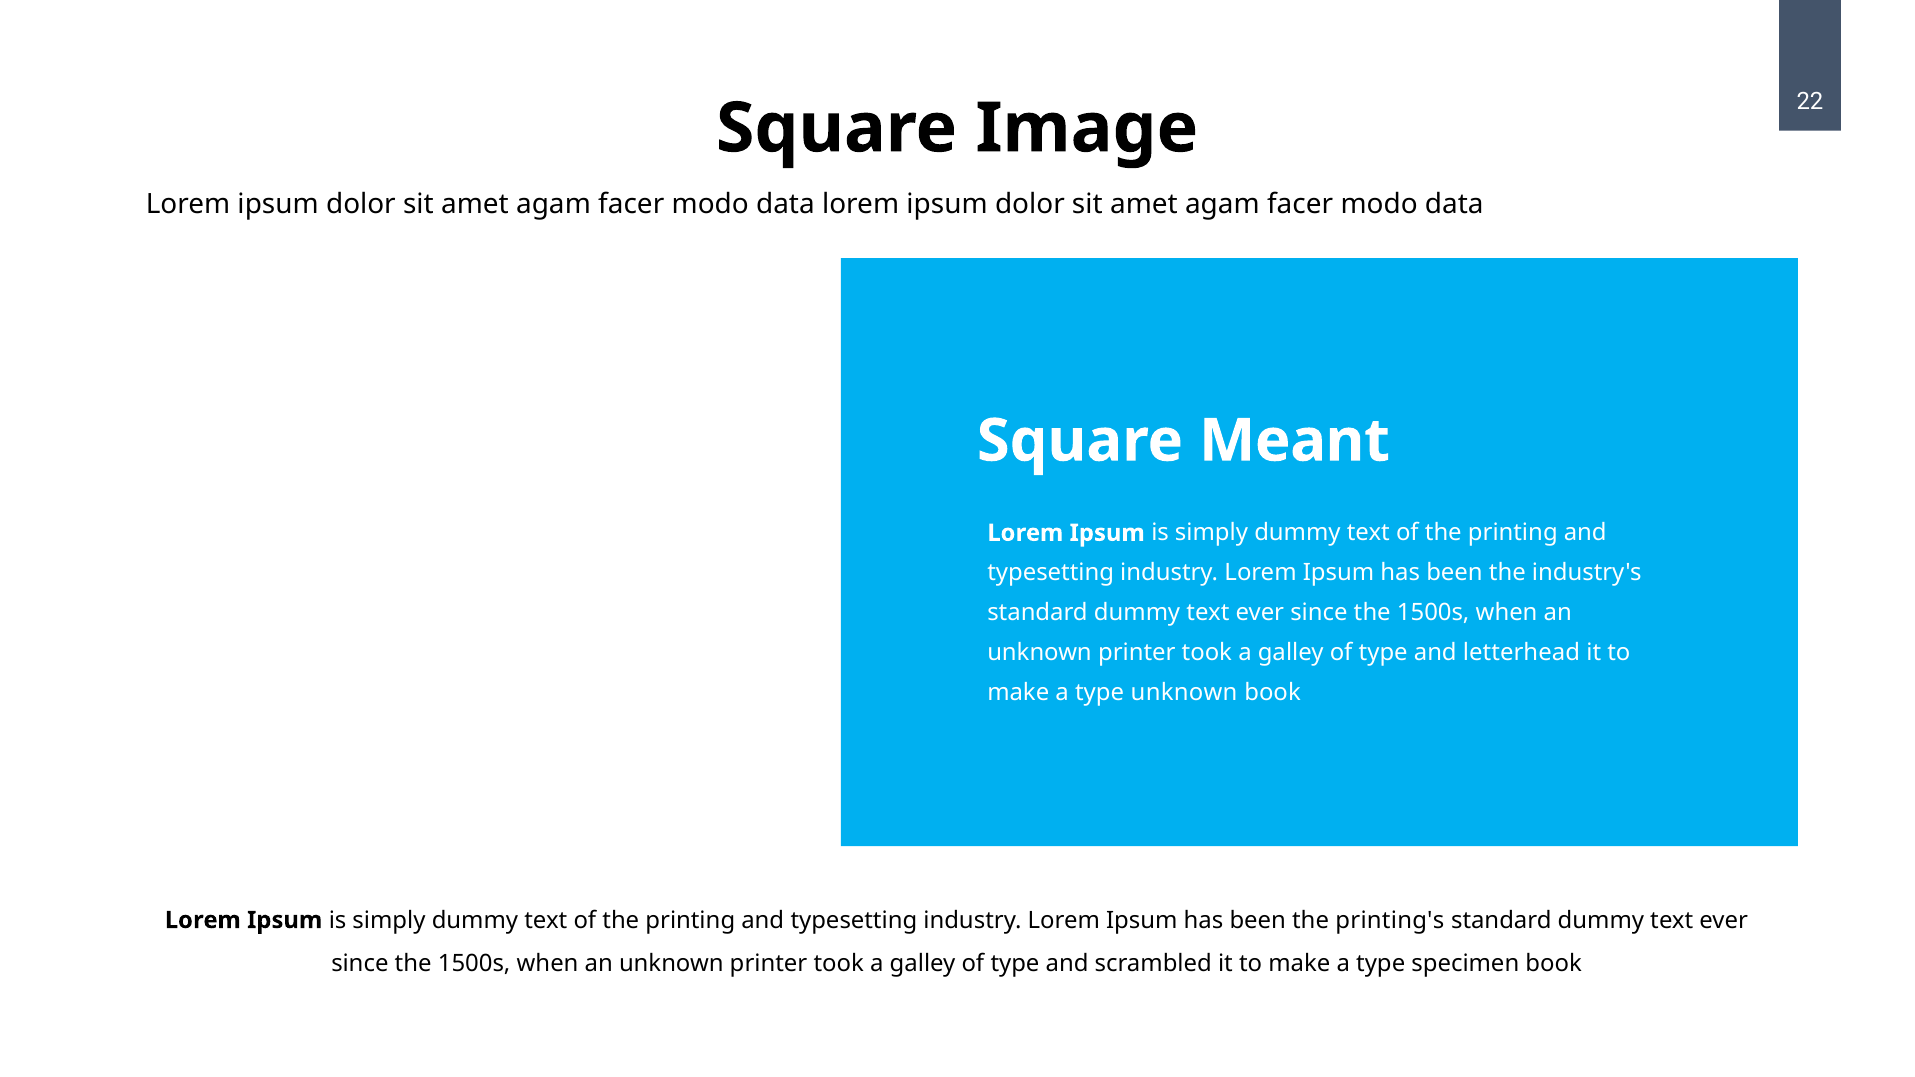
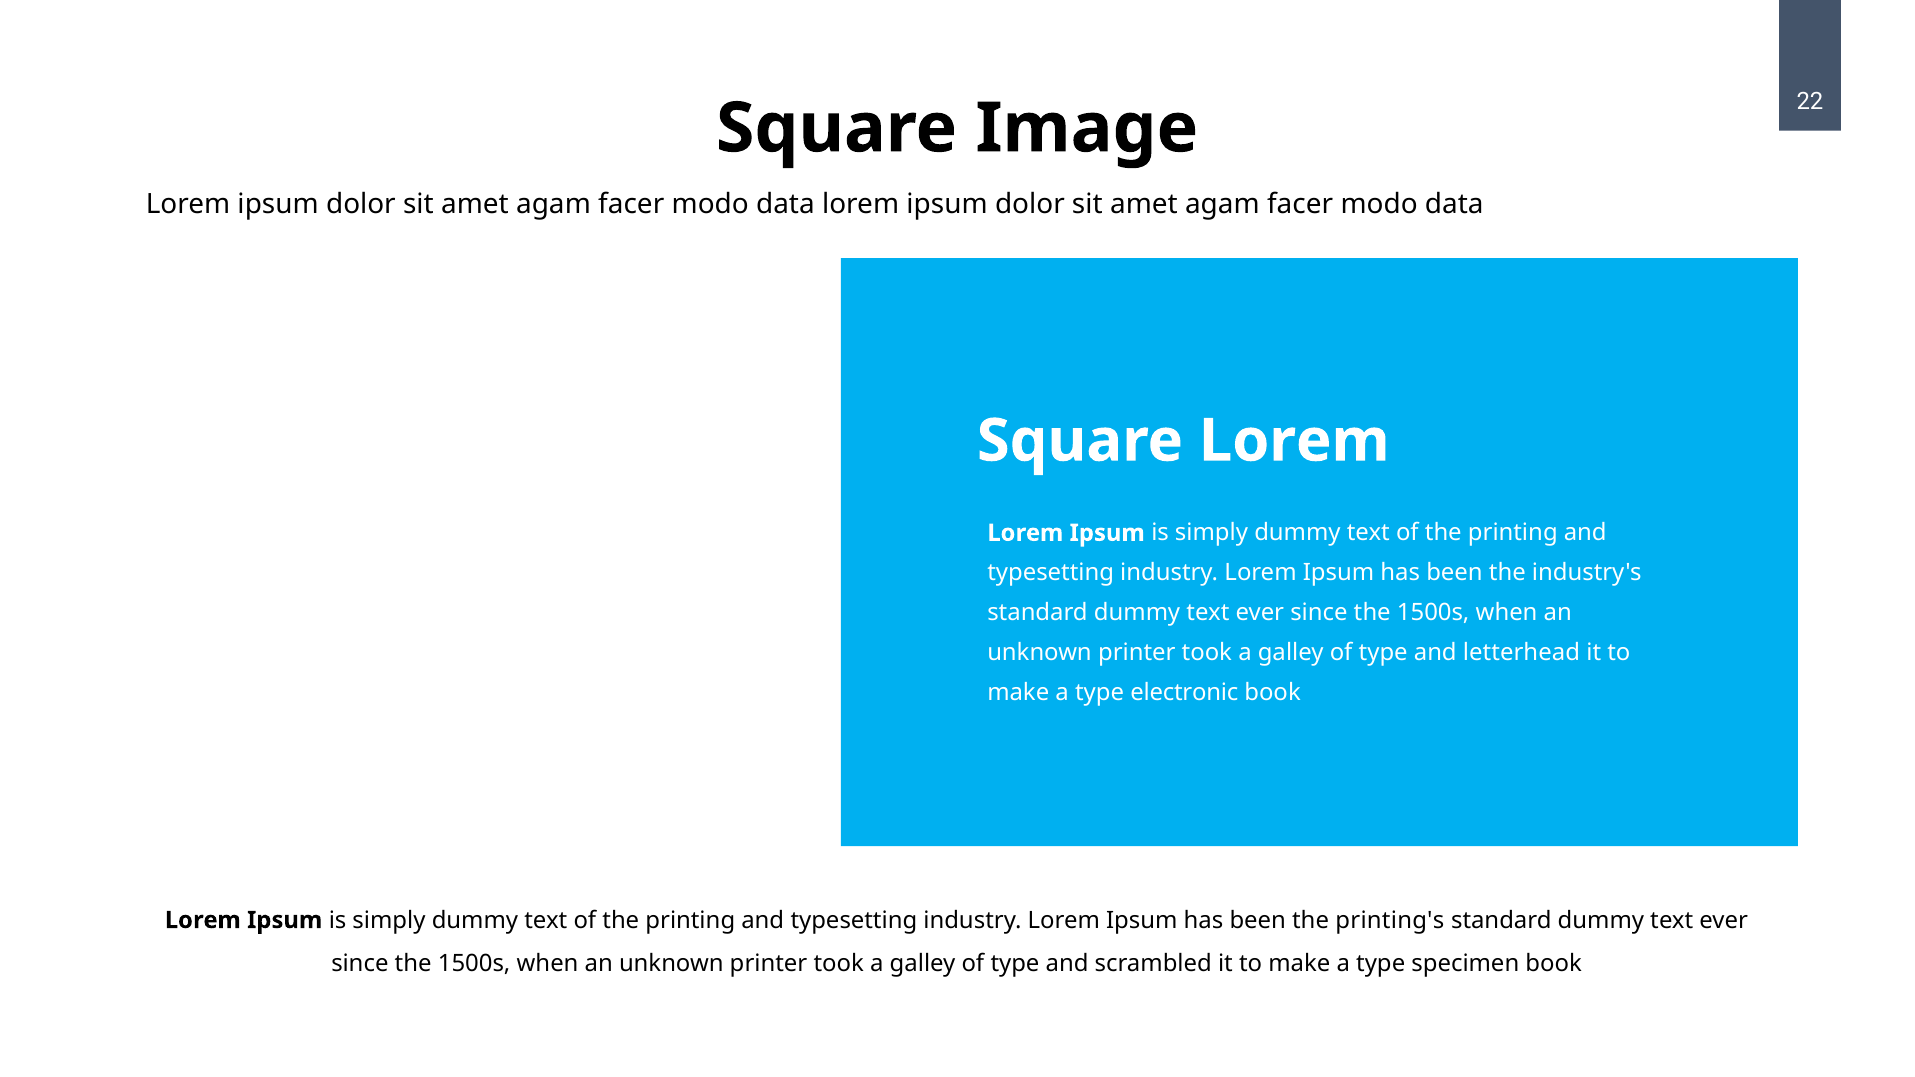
Square Meant: Meant -> Lorem (1294, 441)
type unknown: unknown -> electronic (1184, 693)
